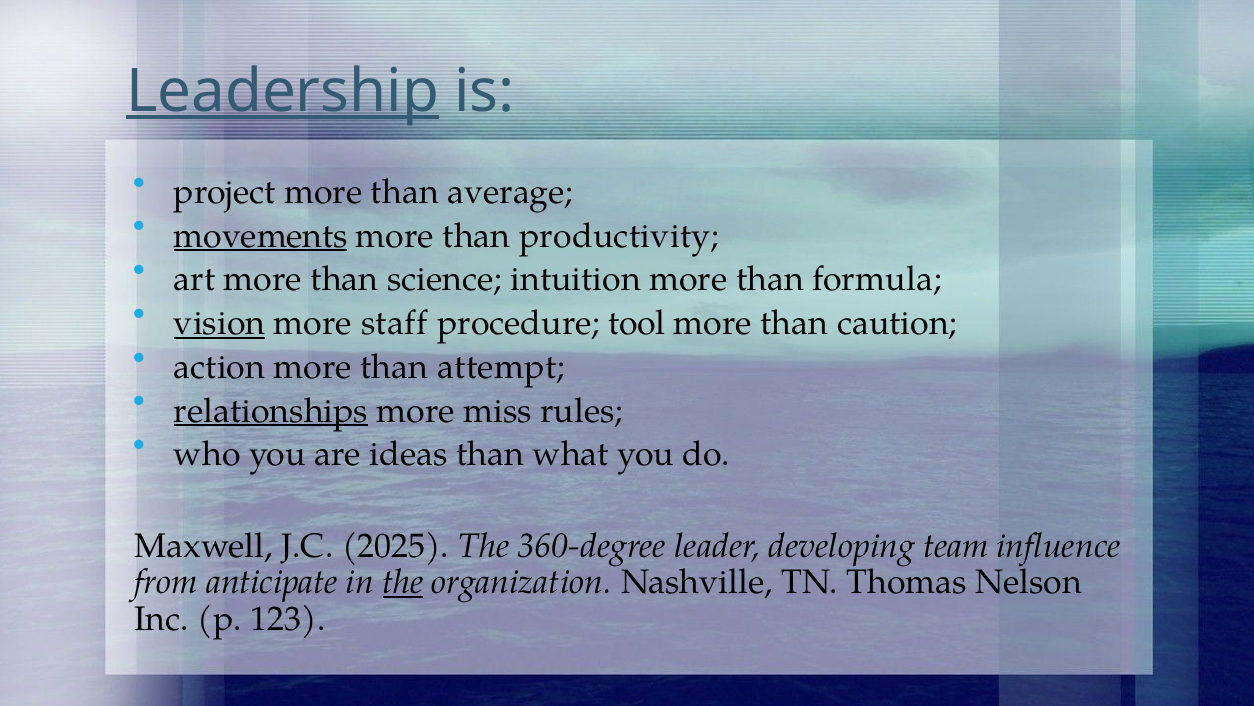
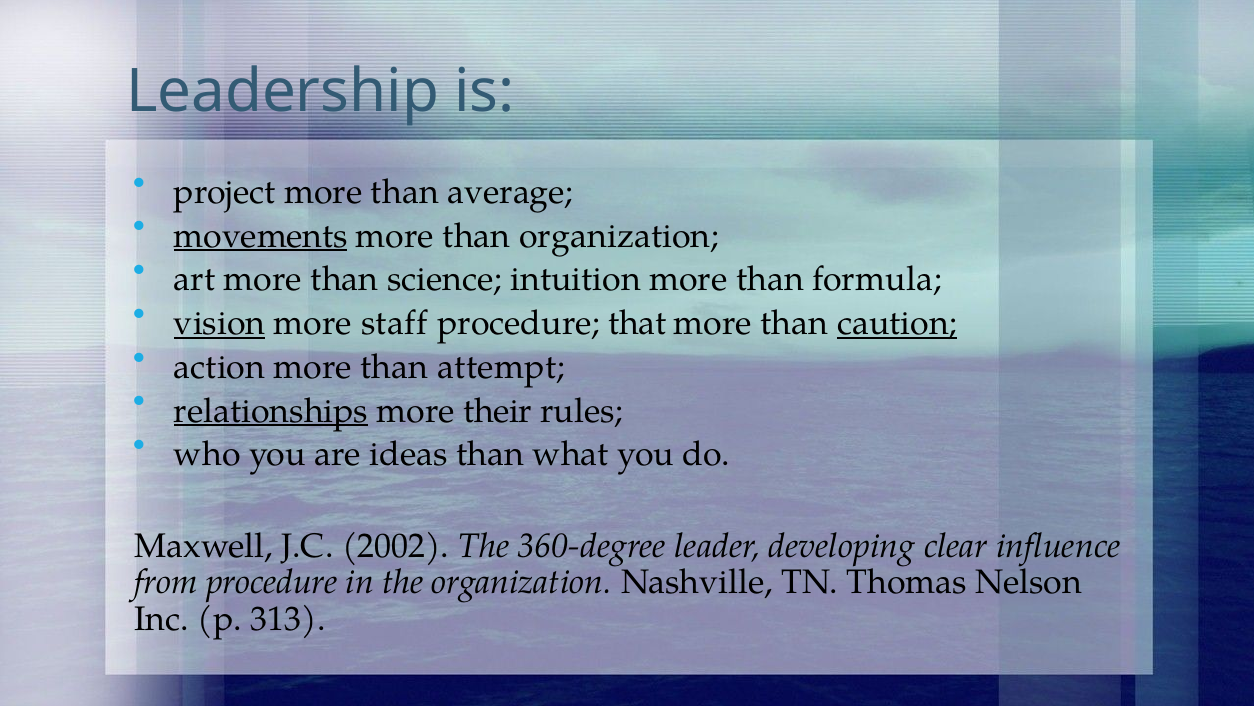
Leadership underline: present -> none (283, 91)
than productivity: productivity -> organization (619, 236)
tool: tool -> that (637, 323)
caution underline: none -> present (897, 323)
miss: miss -> their (498, 410)
2025: 2025 -> 2002 (396, 546)
team: team -> clear (956, 546)
from anticipate: anticipate -> procedure (272, 582)
the underline: present -> none (403, 582)
123: 123 -> 313 (288, 619)
